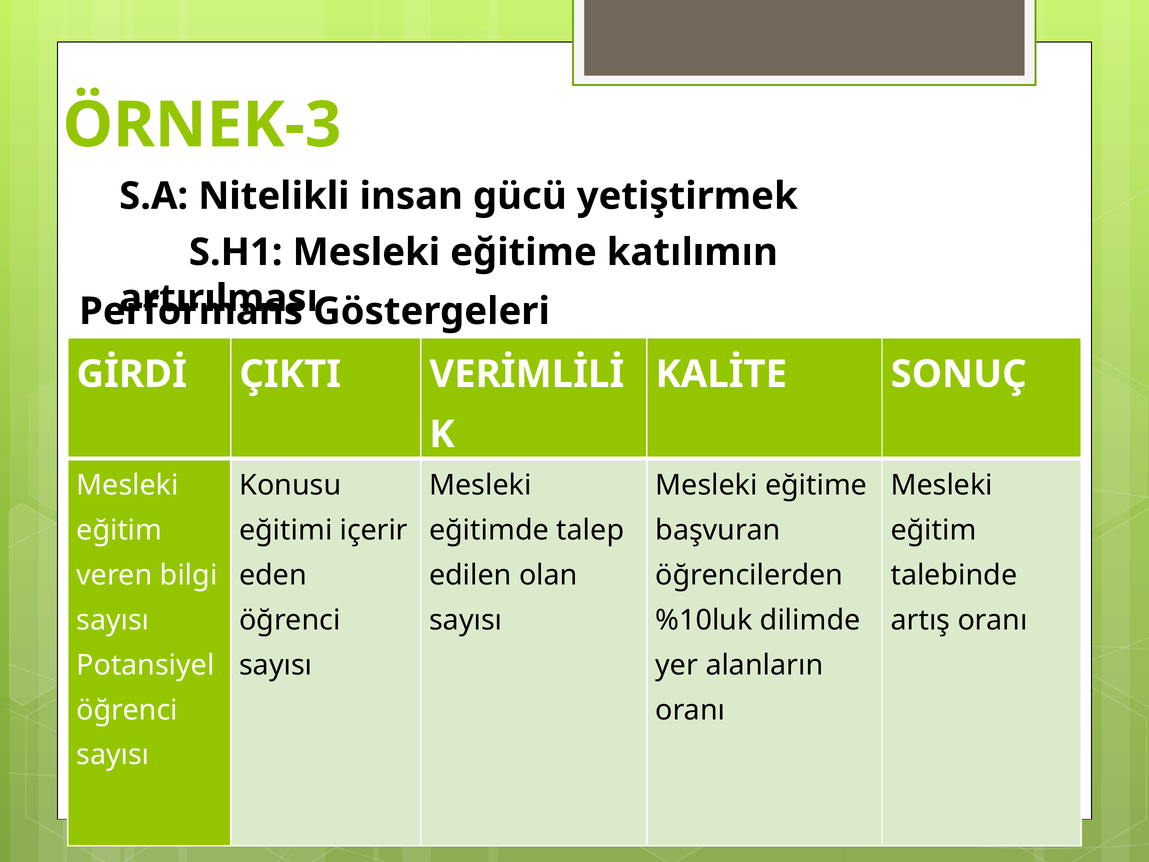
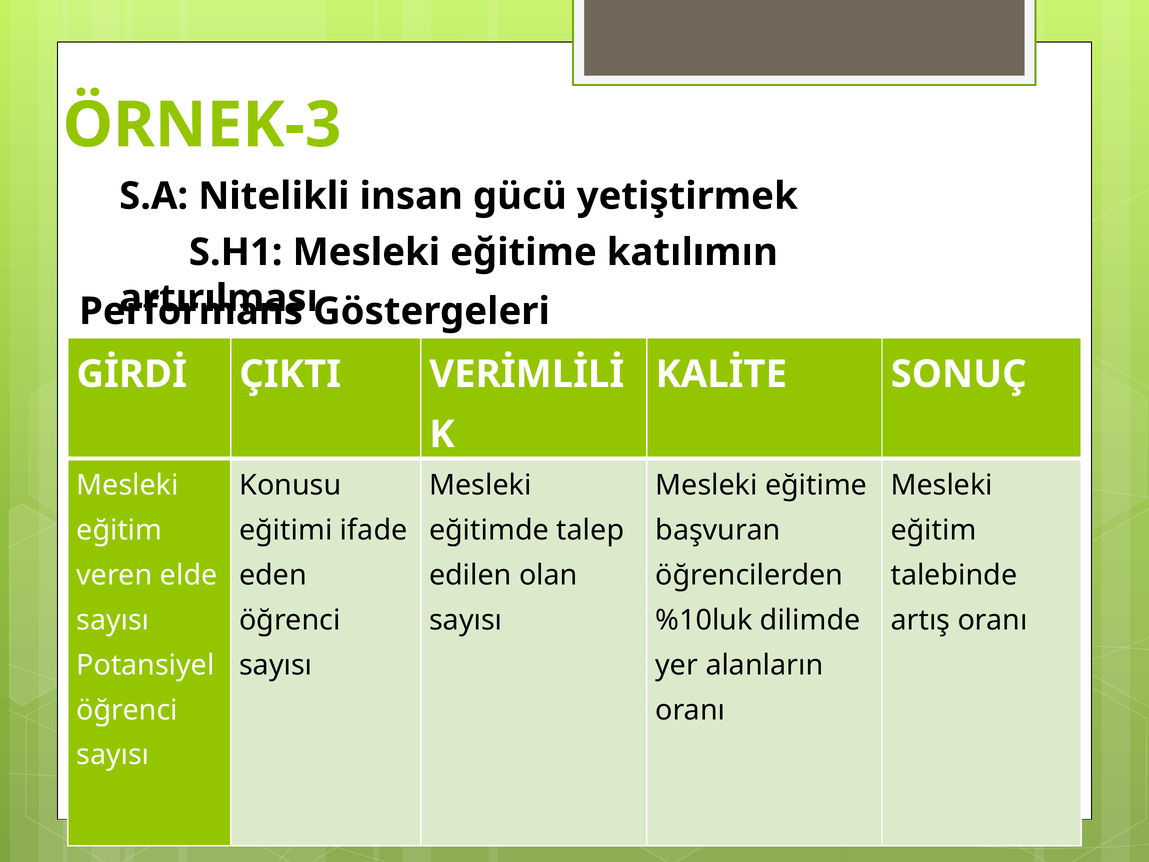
içerir: içerir -> ifade (374, 530)
bilgi: bilgi -> elde (189, 575)
